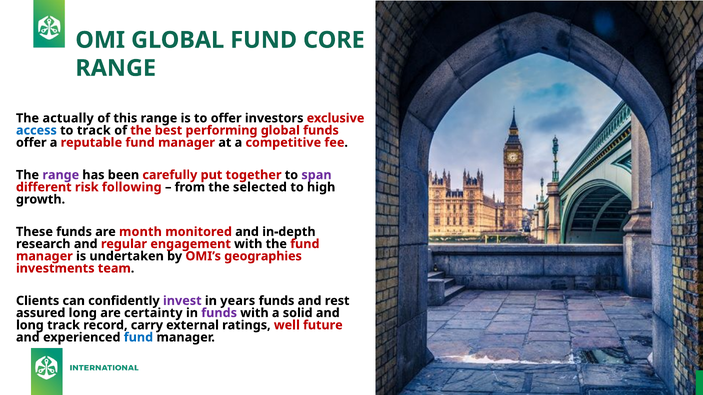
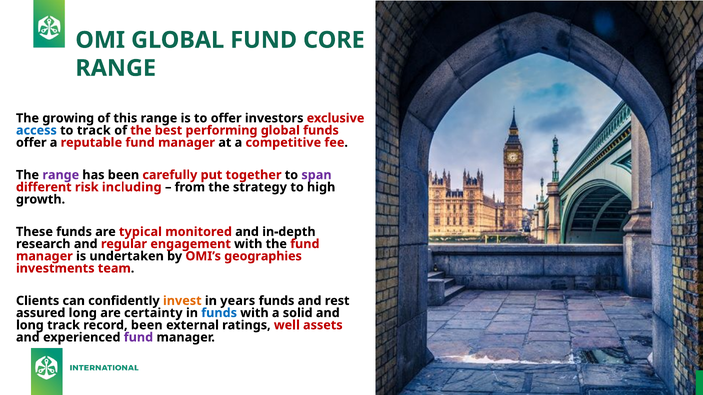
actually: actually -> growing (68, 118)
following: following -> including (132, 187)
selected: selected -> strategy (260, 187)
month: month -> typical (140, 232)
invest colour: purple -> orange (182, 301)
funds colour: purple -> blue (219, 313)
record carry: carry -> been (147, 325)
future: future -> assets (323, 325)
fund colour: blue -> purple (138, 338)
